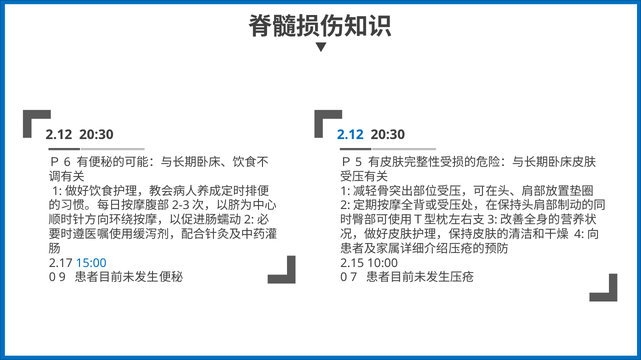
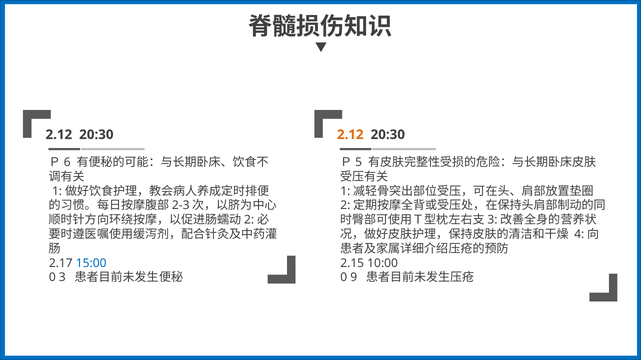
2.12 colour: blue -> orange (350, 135)
9: 9 -> 3 (62, 278)
7: 7 -> 9 (354, 278)
